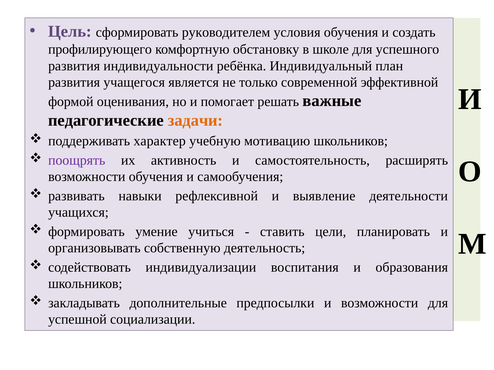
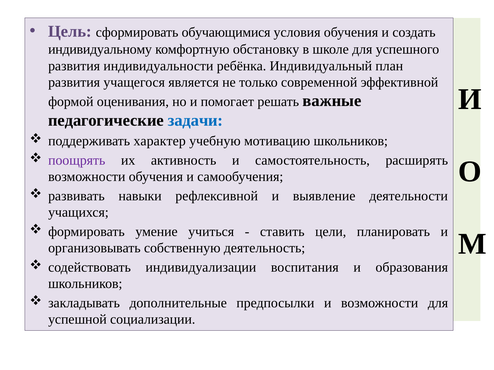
руководителем: руководителем -> обучающимися (226, 32)
профилирующего: профилирующего -> индивидуальному (100, 49)
задачи colour: orange -> blue (196, 120)
